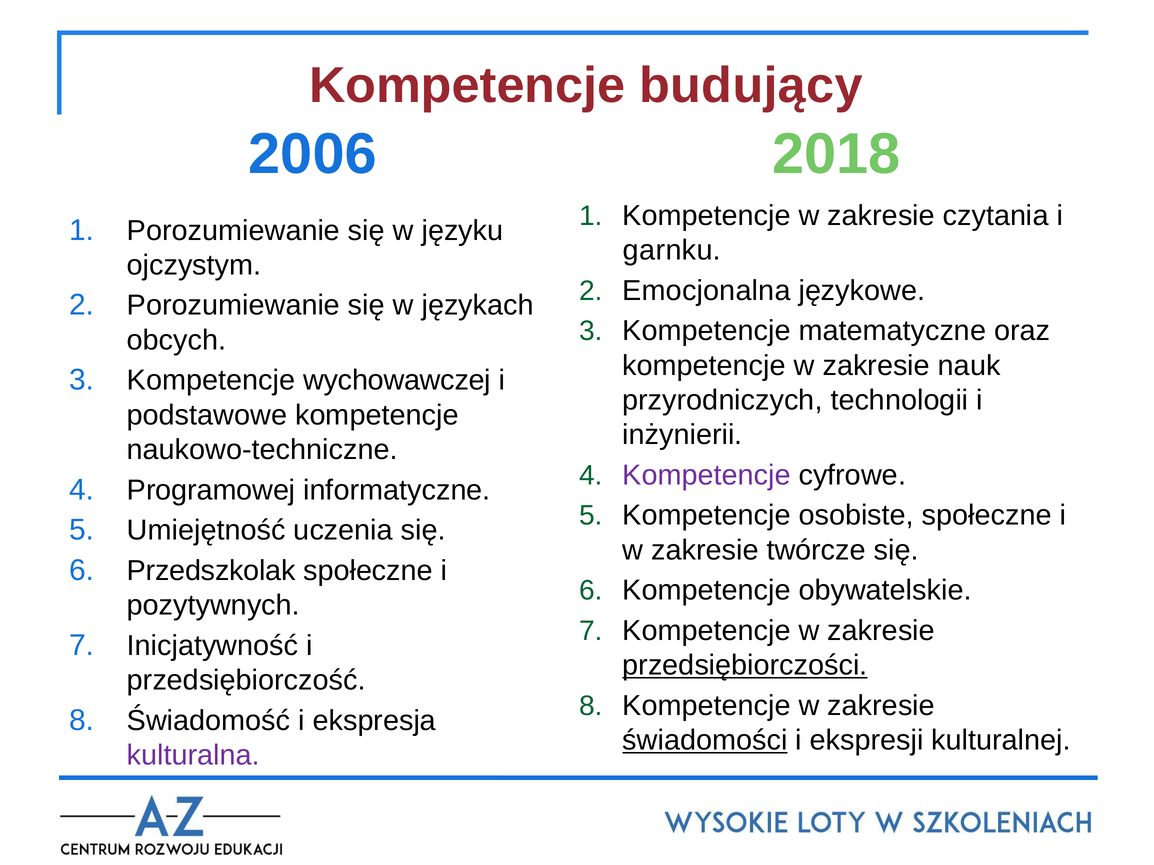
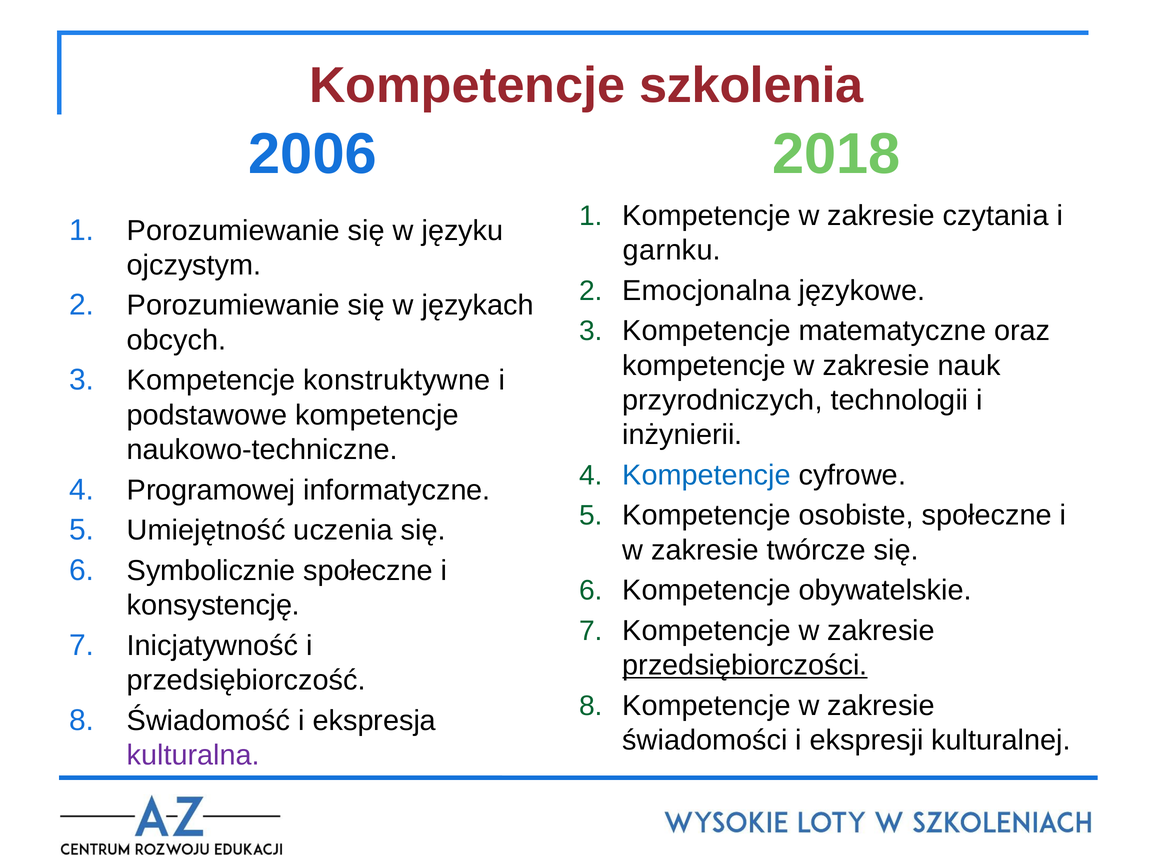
budujący: budujący -> szkolenia (751, 85)
wychowawczej: wychowawczej -> konstruktywne (397, 381)
Kompetencje colour: purple -> blue (707, 475)
Przedszkolak: Przedszkolak -> Symbolicznie (211, 571)
pozytywnych: pozytywnych -> konsystencję (213, 606)
świadomości underline: present -> none (705, 741)
